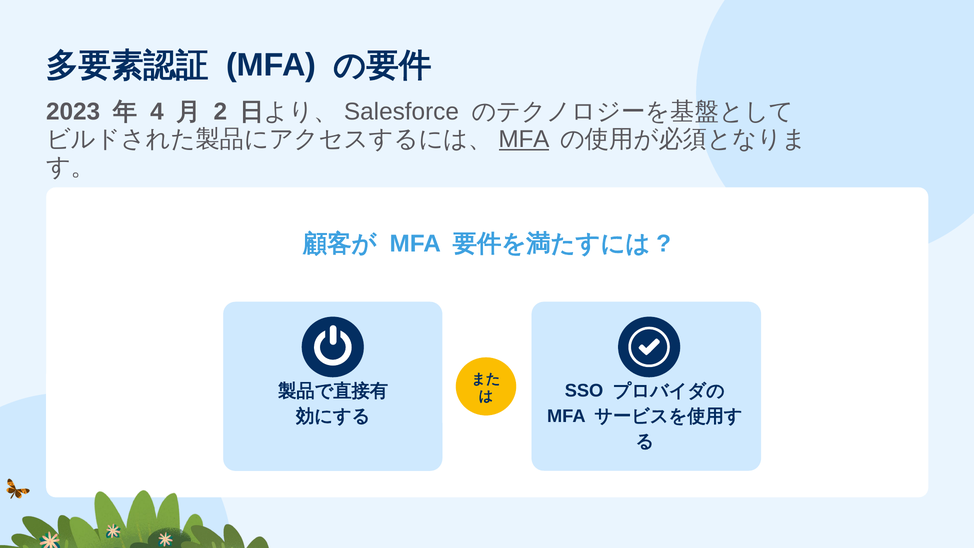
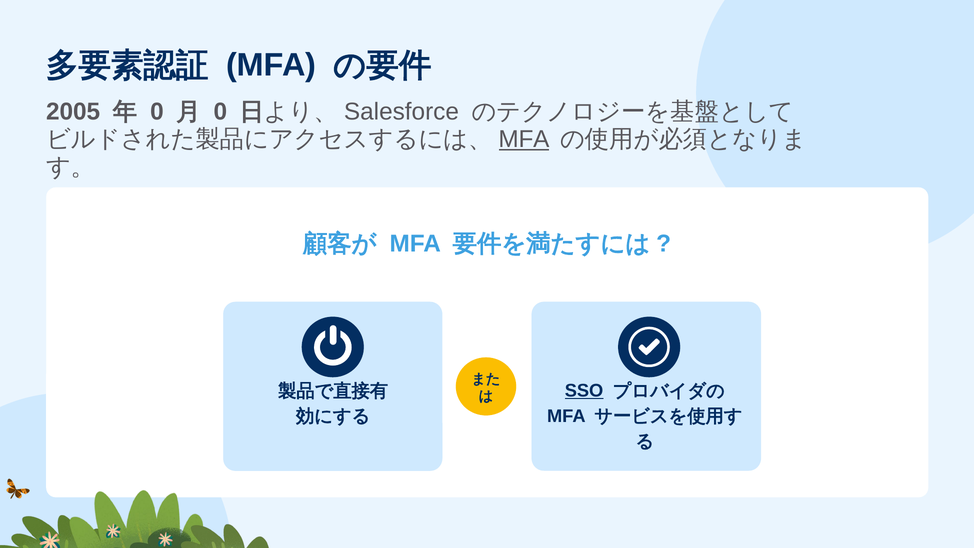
2023: 2023 -> 2005 (73, 112)
4: 4 -> 0 (157, 112)
2: 2 -> 0 (220, 112)
SSO underline: none -> present (584, 391)
